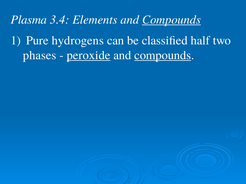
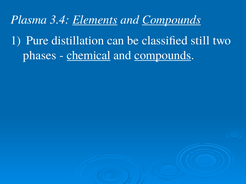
Elements underline: none -> present (95, 20)
hydrogens: hydrogens -> distillation (78, 41)
half: half -> still (200, 41)
peroxide: peroxide -> chemical (89, 55)
